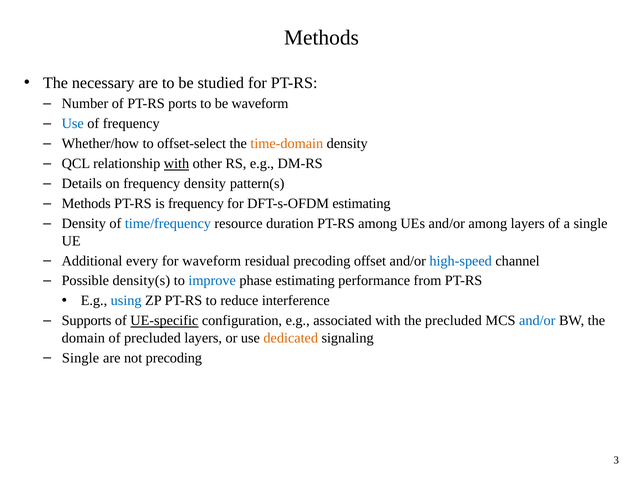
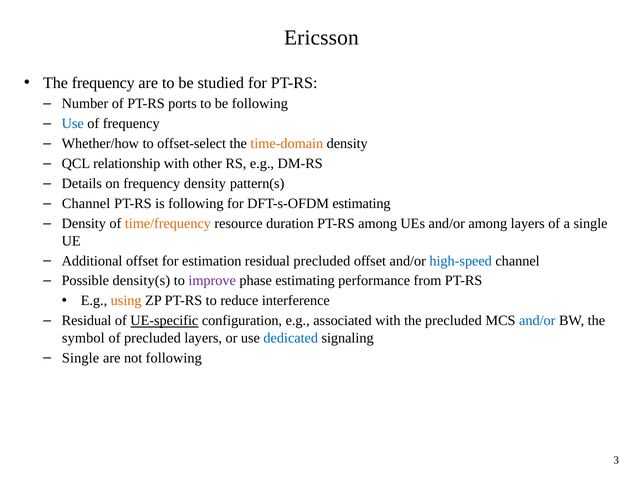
Methods: Methods -> Ericsson (321, 38)
The necessary: necessary -> frequency (103, 83)
be waveform: waveform -> following (260, 104)
with underline: present -> none (177, 164)
Methods: Methods -> Channel (86, 204)
is frequency: frequency -> following (196, 204)
time/frequency colour: blue -> orange (168, 224)
Additional every: every -> offset (142, 261)
for waveform: waveform -> estimation (212, 261)
residual precoding: precoding -> precluded (322, 261)
improve colour: blue -> purple (212, 281)
using colour: blue -> orange (126, 301)
Supports: Supports -> Residual (87, 321)
domain: domain -> symbol (83, 338)
dedicated colour: orange -> blue (291, 338)
not precoding: precoding -> following (174, 358)
